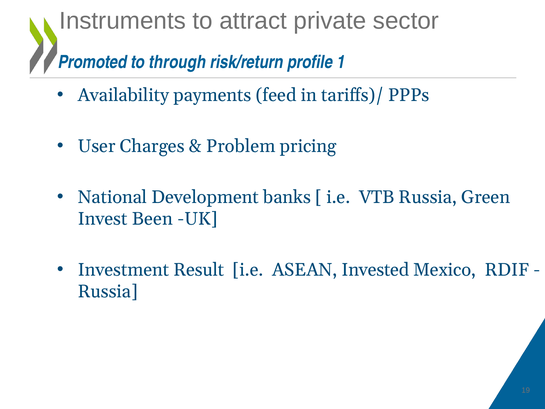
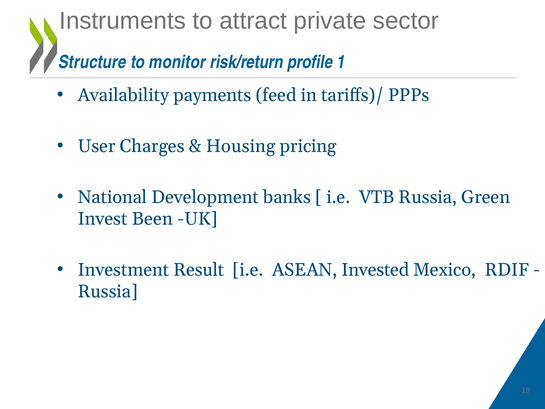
Promoted: Promoted -> Structure (92, 62)
through: through -> monitor (177, 62)
Problem: Problem -> Housing (241, 146)
